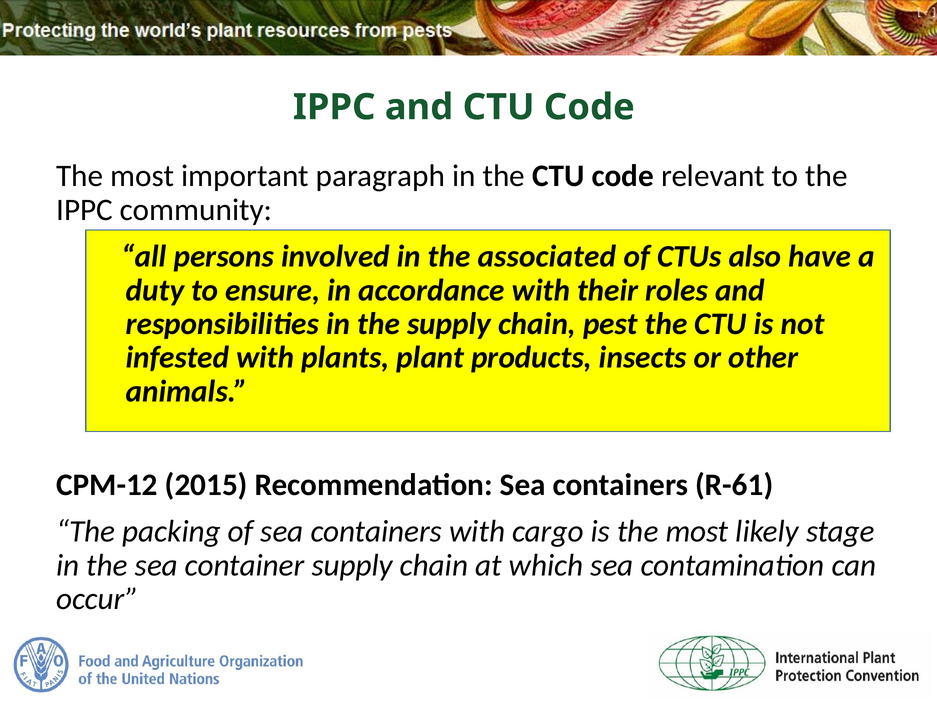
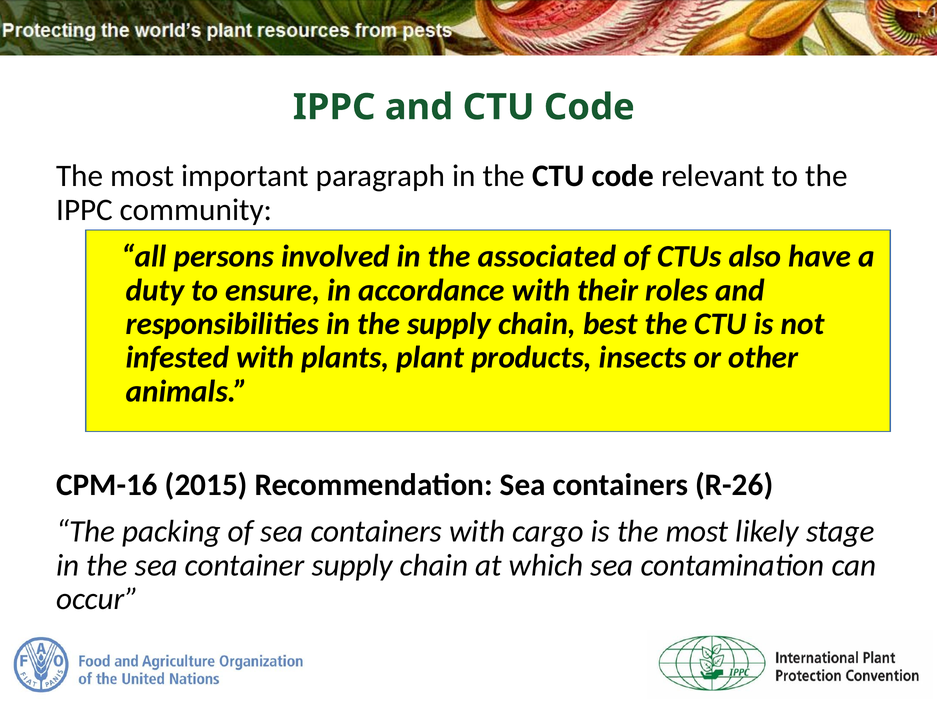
pest: pest -> best (610, 324)
CPM-12: CPM-12 -> CPM-16 (107, 485)
R-61: R-61 -> R-26 (734, 485)
